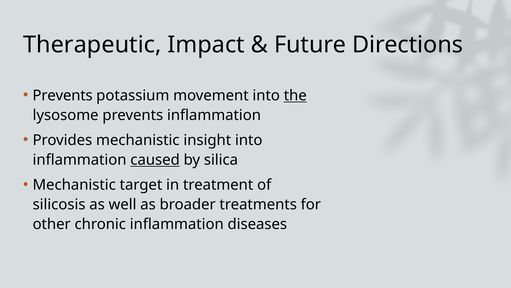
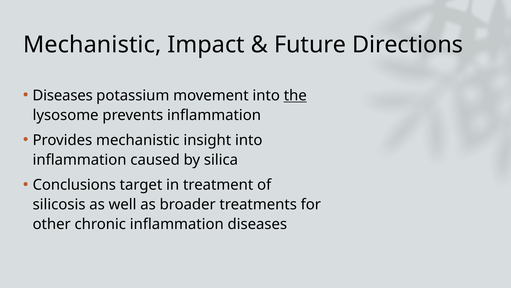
Therapeutic: Therapeutic -> Mechanistic (92, 45)
Prevents: Prevents -> Diseases (63, 95)
caused underline: present -> none (155, 160)
Mechanistic: Mechanistic -> Conclusions (74, 185)
